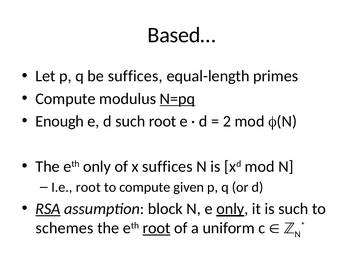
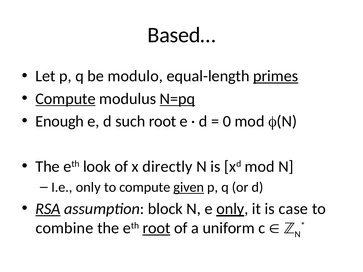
be suffices: suffices -> modulo (135, 76)
primes underline: none -> present (276, 76)
Compute underline: none -> present (65, 99)
2: 2 -> 0 (227, 121)
eth only: only -> look (97, 167)
x suffices: suffices -> directly (167, 167)
I.e root: root -> only (88, 187)
given underline: none -> present (189, 187)
is such: such -> case (293, 209)
schemes: schemes -> combine (64, 228)
